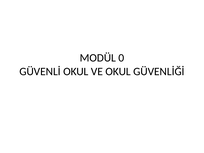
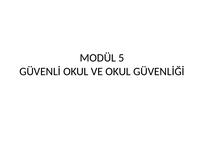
0: 0 -> 5 (121, 58)
